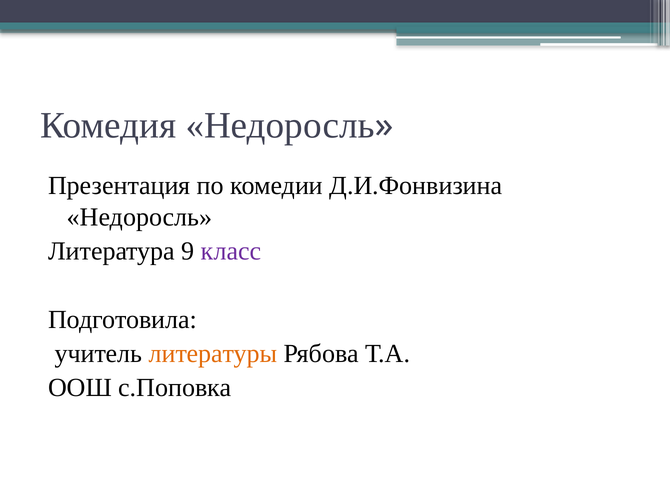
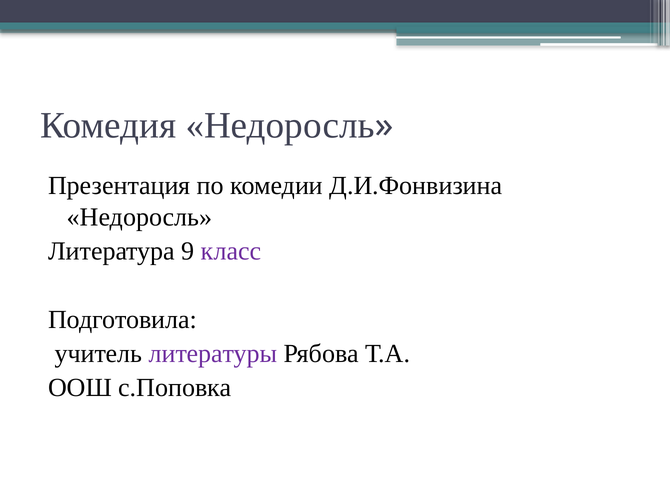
литературы colour: orange -> purple (213, 353)
